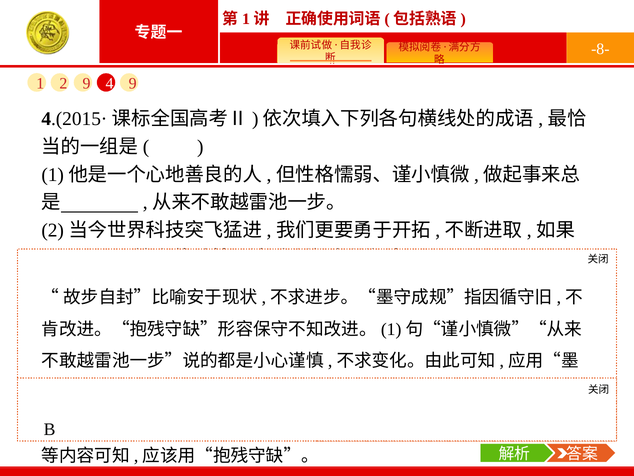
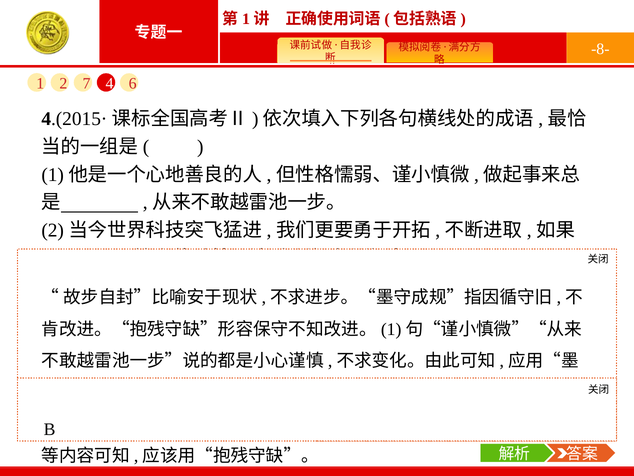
2 9: 9 -> 7 (86, 83)
4 9: 9 -> 6 (133, 83)
